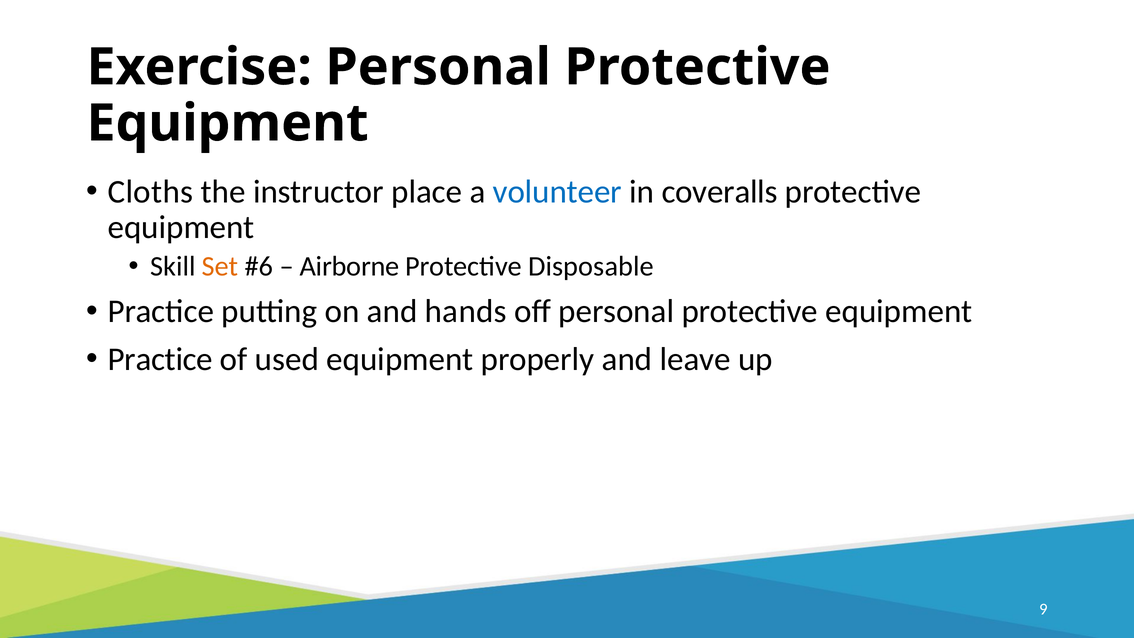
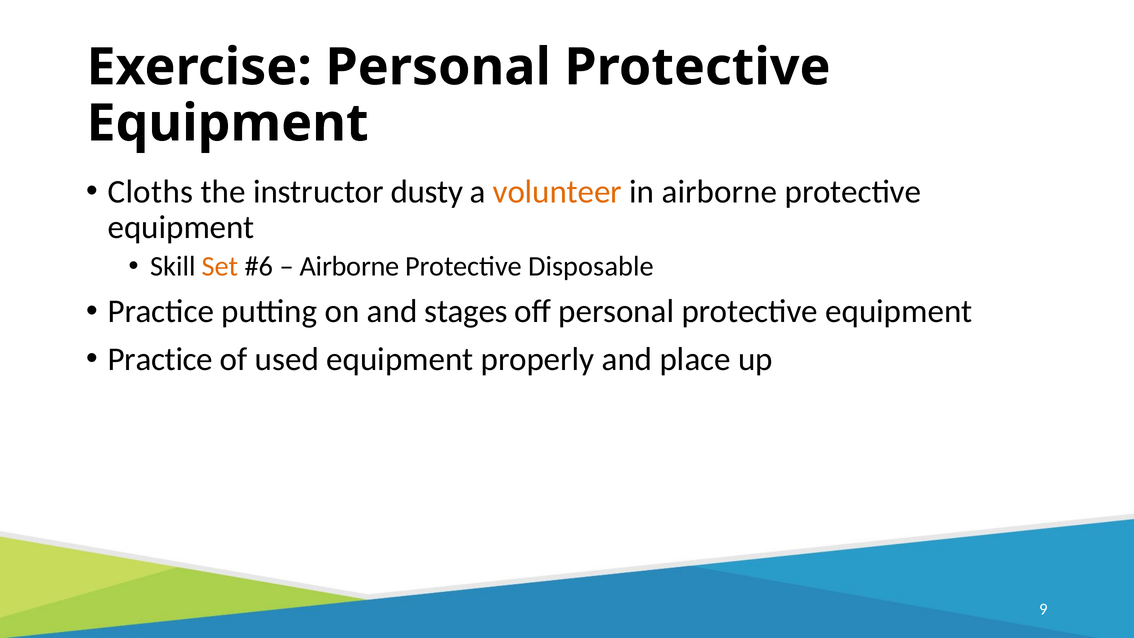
place: place -> dusty (427, 192)
volunteer colour: blue -> orange (557, 192)
in coveralls: coveralls -> airborne (719, 192)
hands: hands -> stages (466, 311)
leave: leave -> place (695, 359)
